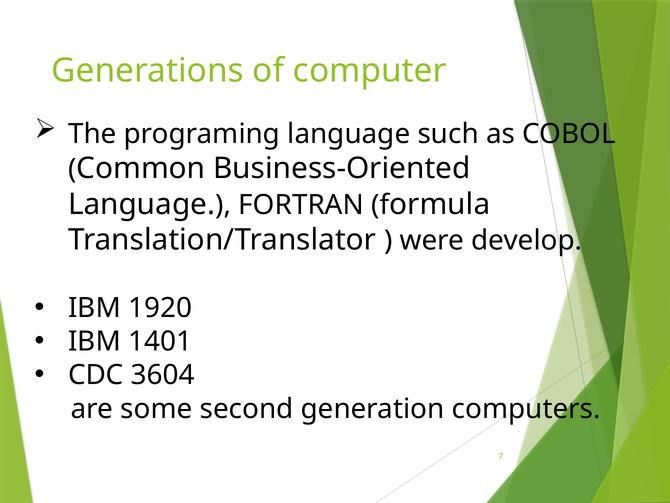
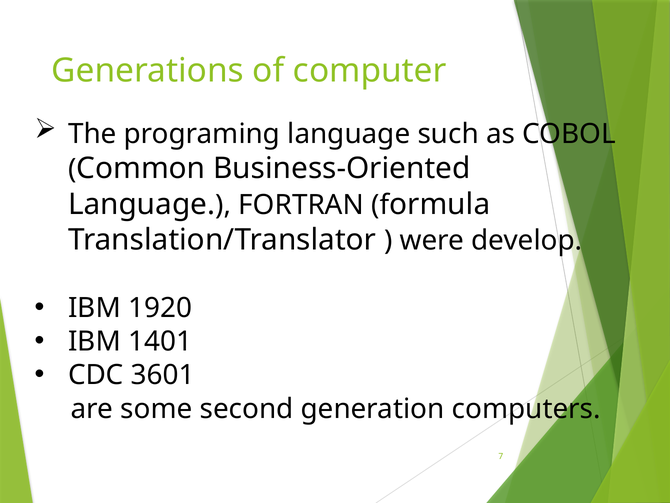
3604: 3604 -> 3601 (163, 375)
